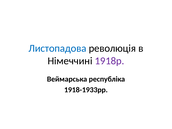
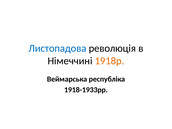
1918р colour: purple -> orange (110, 61)
